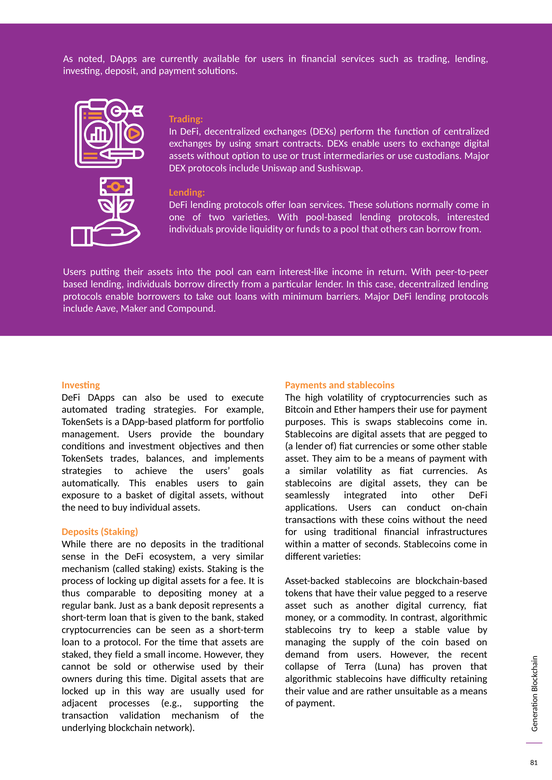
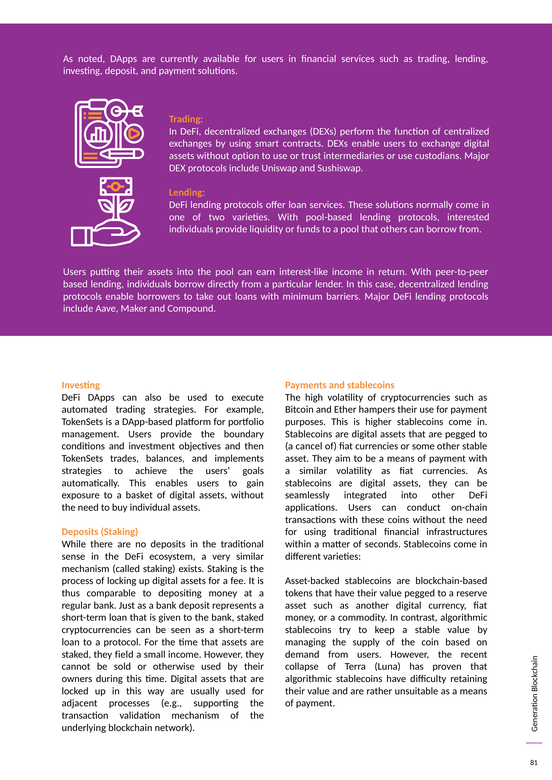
swaps: swaps -> higher (378, 422)
a lender: lender -> cancel (309, 447)
